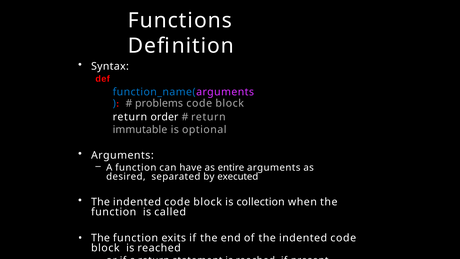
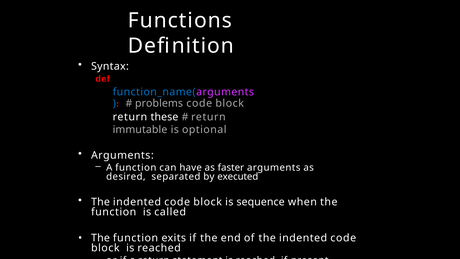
order: order -> these (164, 117)
entire: entire -> faster (231, 168)
collection: collection -> sequence (261, 202)
